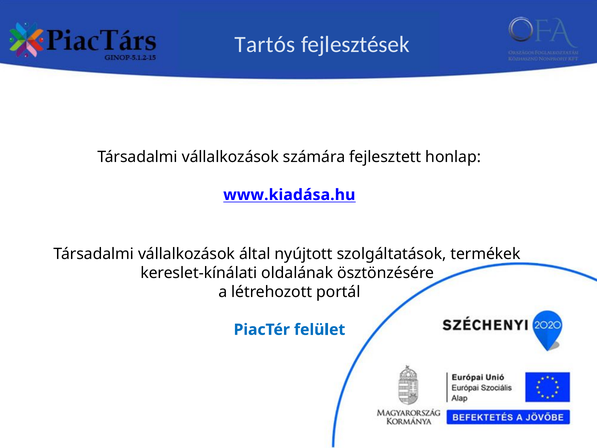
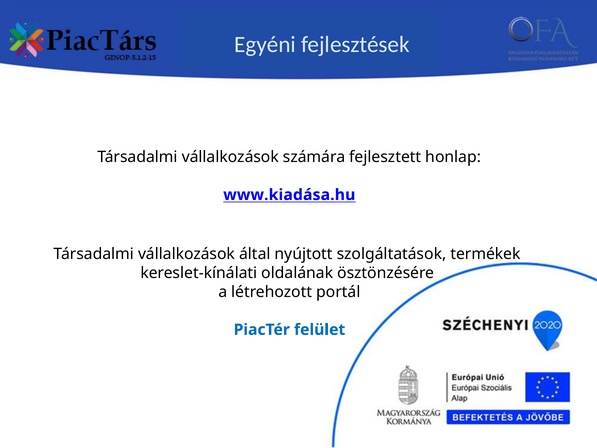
Tartós: Tartós -> Egyéni (265, 45)
